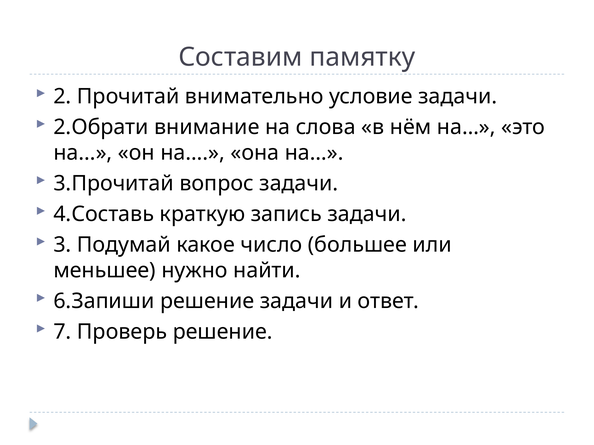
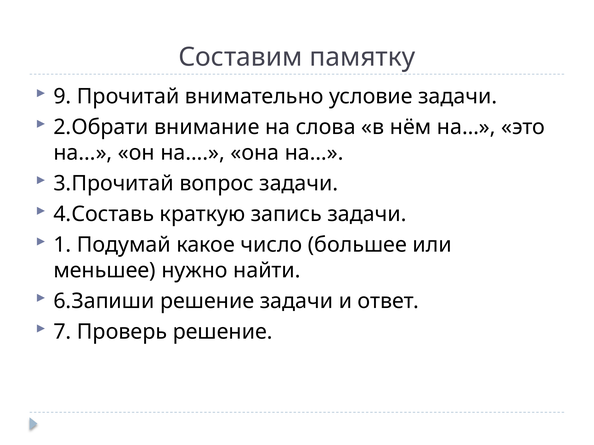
2: 2 -> 9 (62, 96)
3: 3 -> 1 (62, 245)
